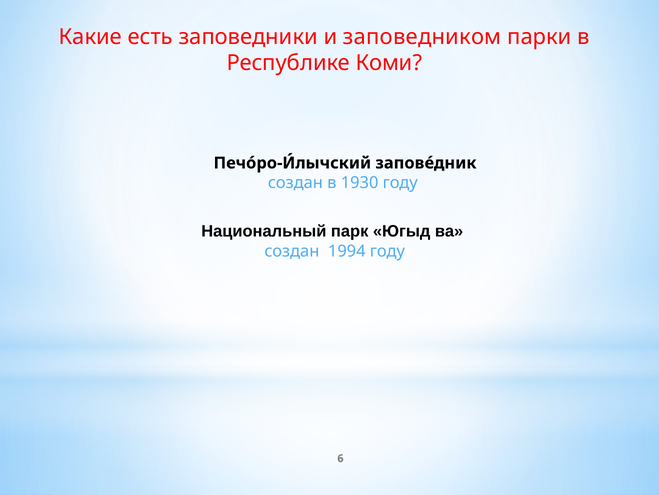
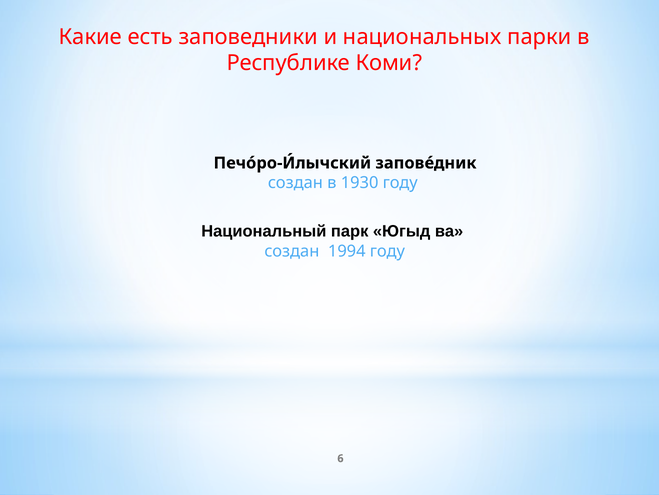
заповедником: заповедником -> национальных (422, 37)
